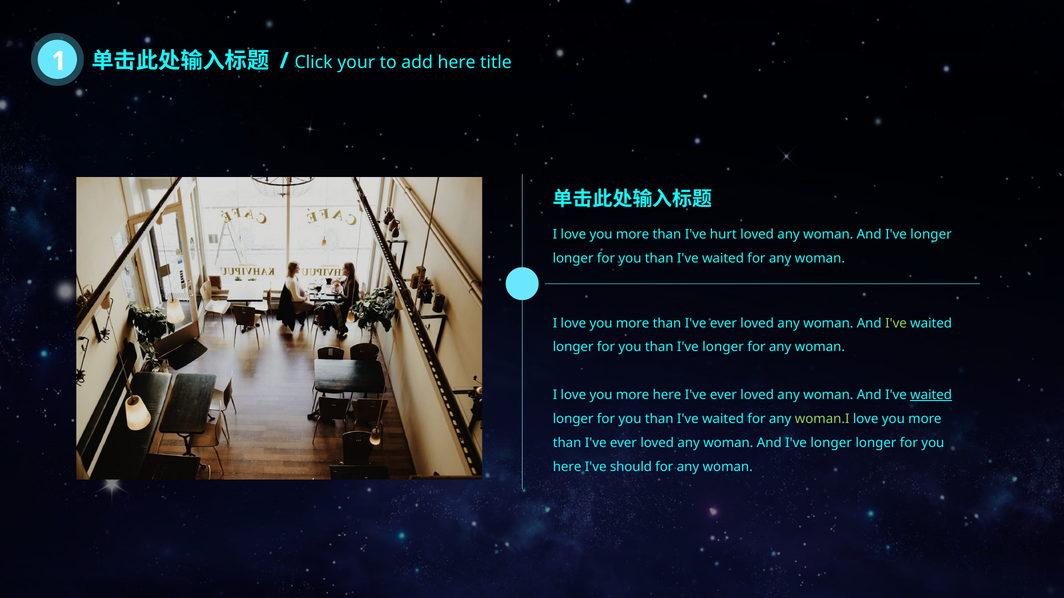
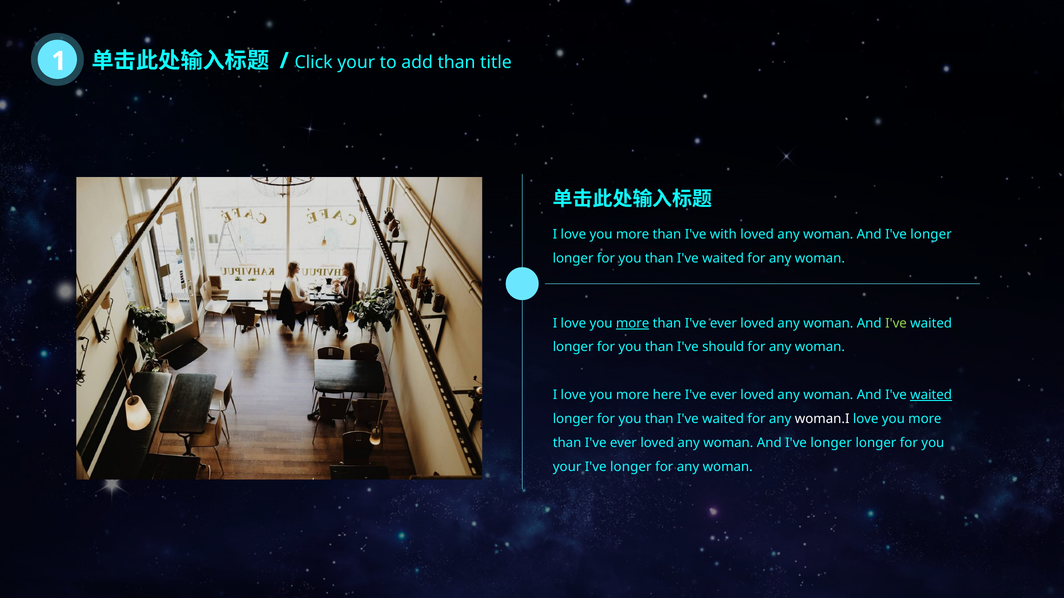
add here: here -> than (457, 62)
hurt: hurt -> with (723, 235)
more underline: none -> present (633, 323)
than I've longer: longer -> should (723, 347)
woman.I colour: light green -> white (822, 419)
here: here -> your (567, 467)
should: should -> longer (631, 467)
